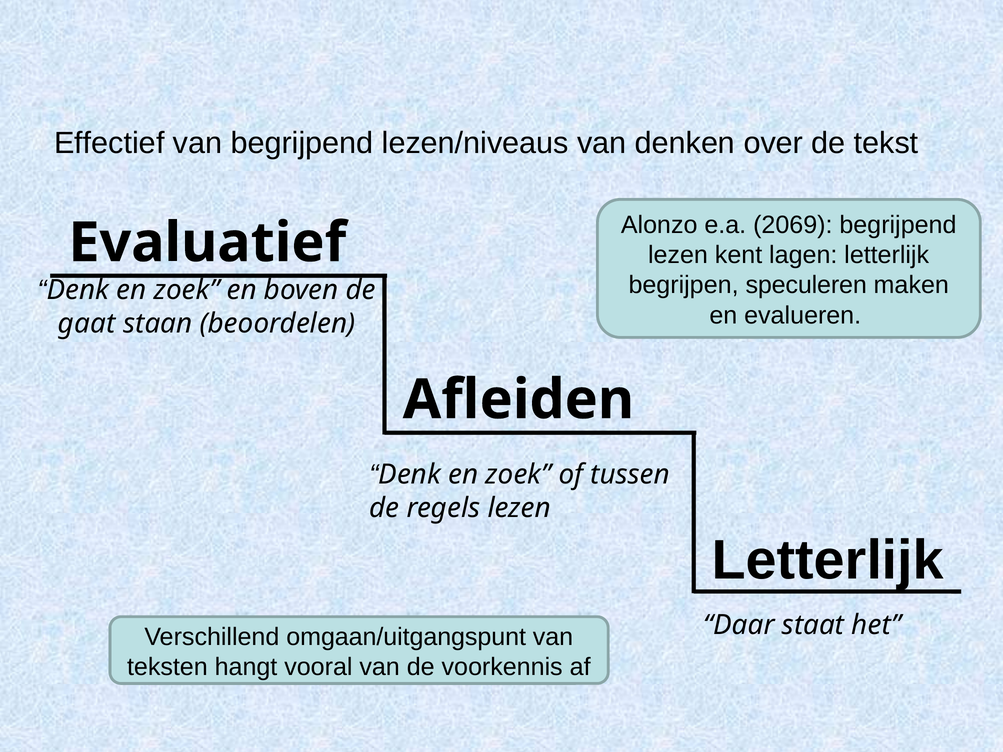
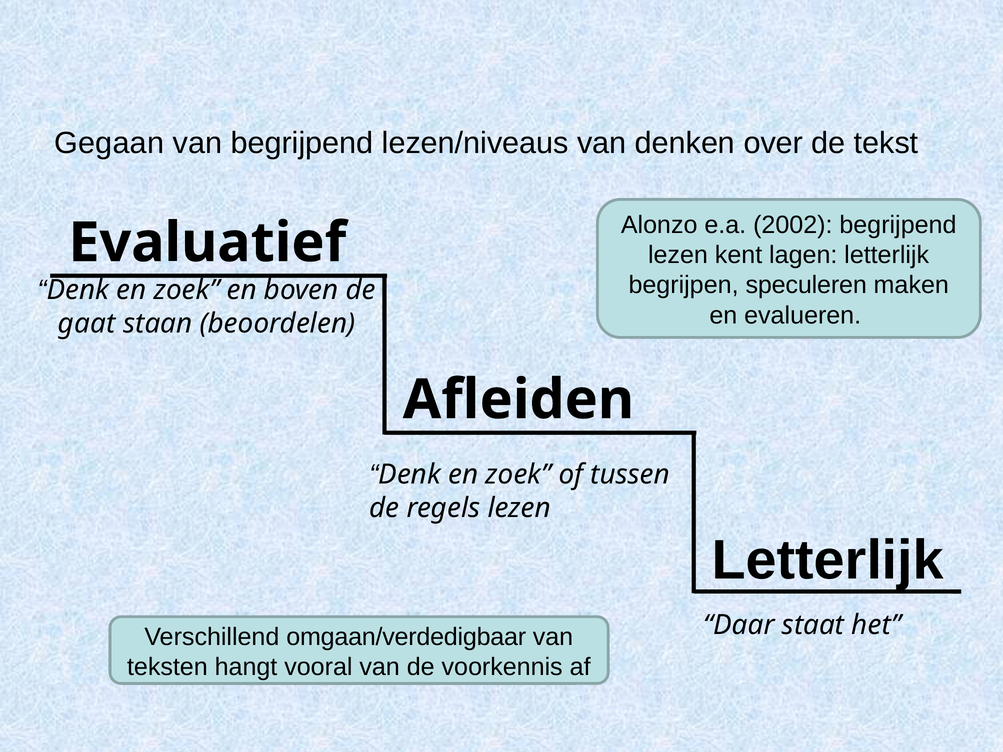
Effectief: Effectief -> Gegaan (109, 143)
2069: 2069 -> 2002 (793, 225)
omgaan/uitgangspunt: omgaan/uitgangspunt -> omgaan/verdedigbaar (406, 637)
